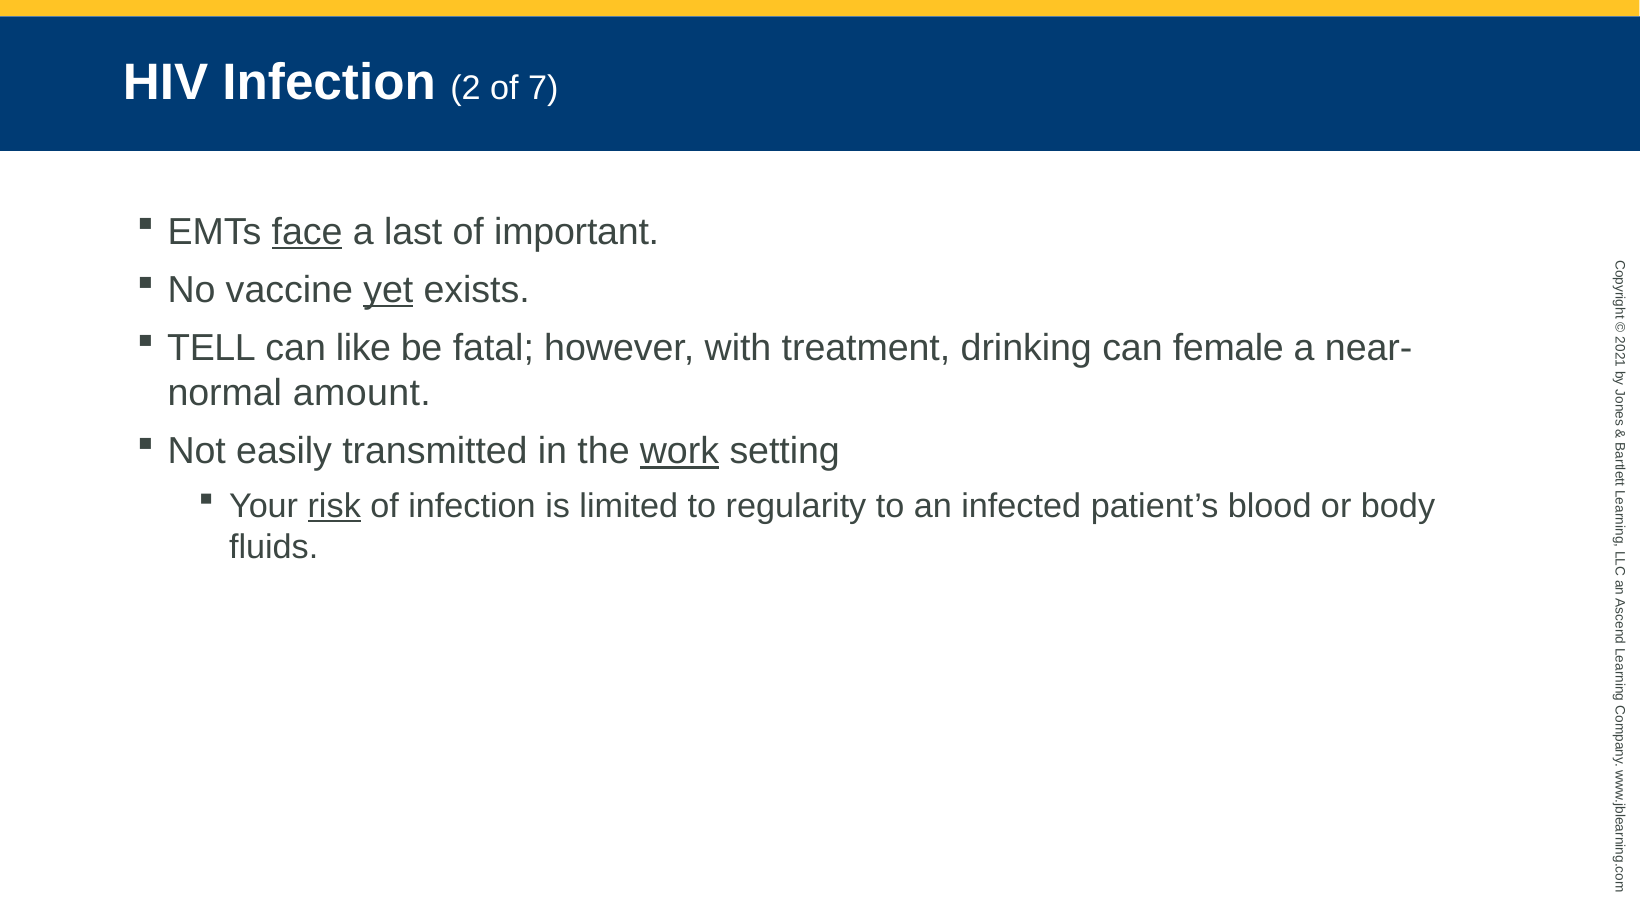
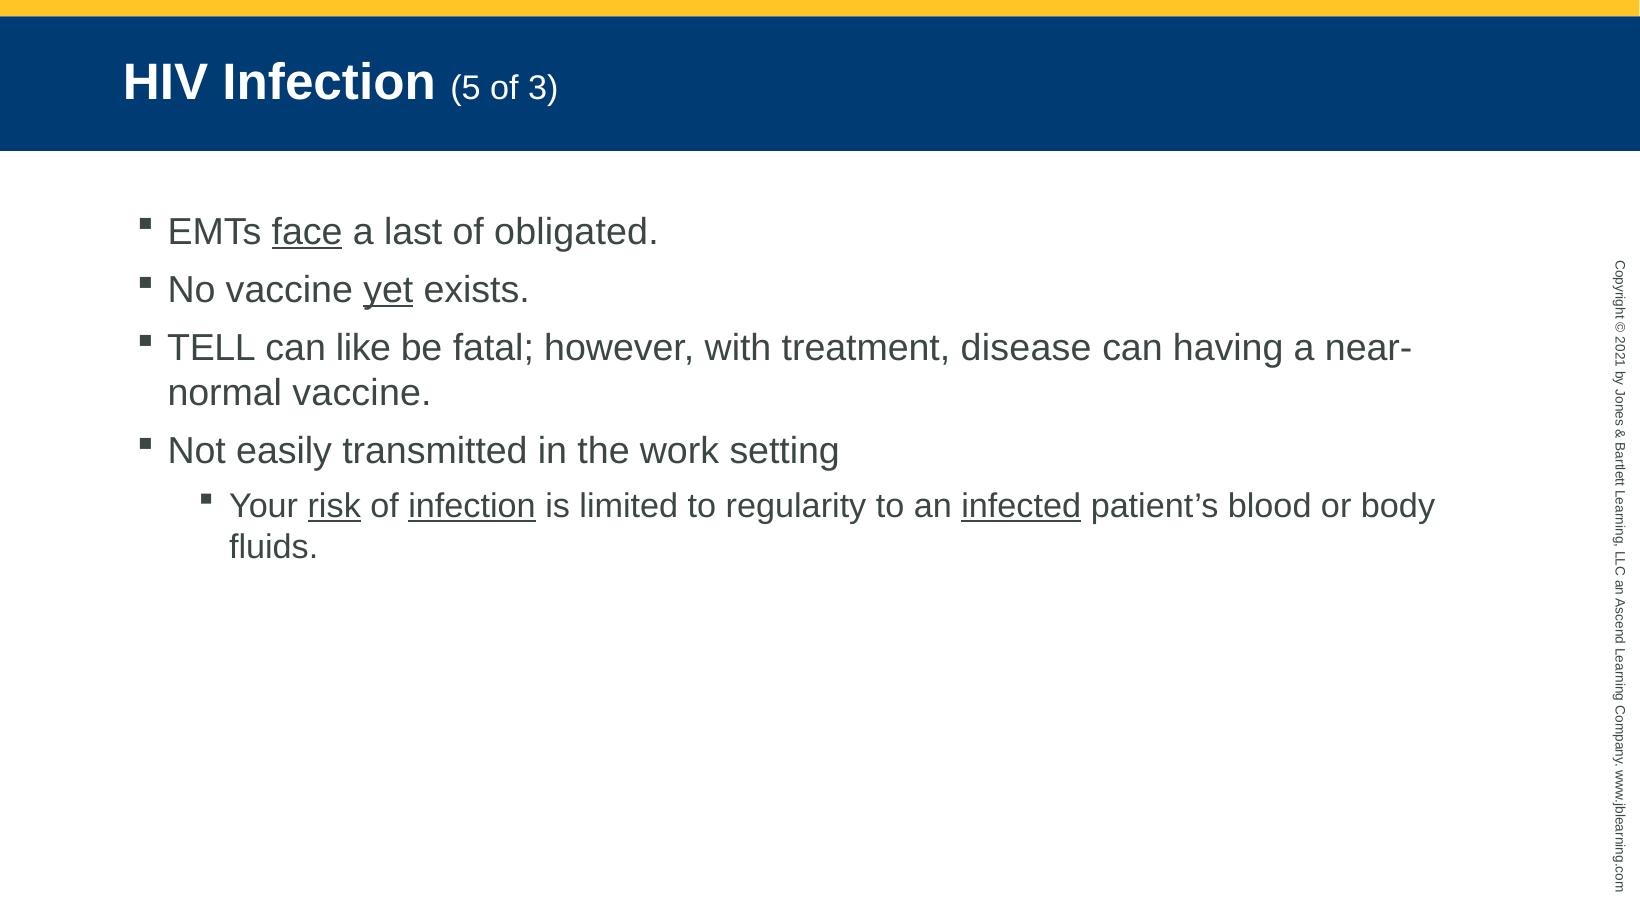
Infection 2: 2 -> 5 (466, 88)
7: 7 -> 3 (543, 88)
important: important -> obligated (576, 232)
drinking: drinking -> disease (1026, 348)
female: female -> having (1228, 348)
amount: amount -> vaccine (362, 393)
work underline: present -> none (680, 452)
infection underline: none -> present (472, 506)
infected underline: none -> present (1021, 506)
